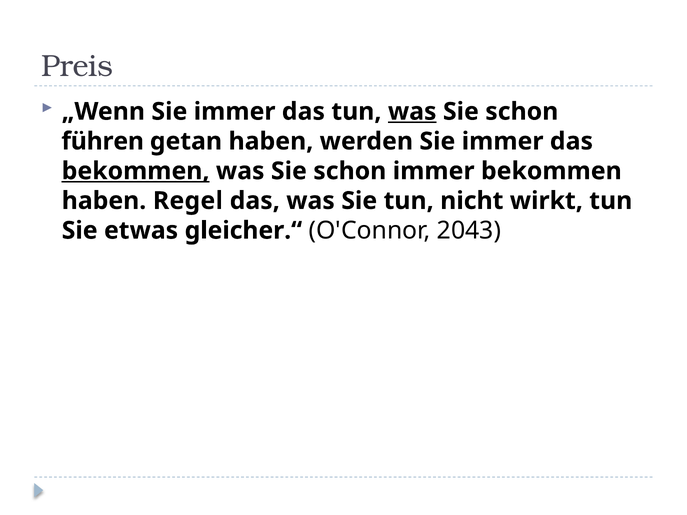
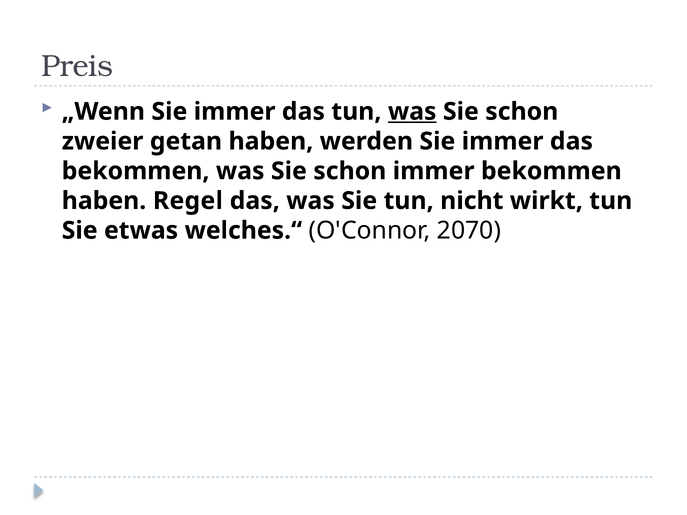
führen: führen -> zweier (103, 141)
bekommen underline: present -> none (136, 171)
gleicher.“: gleicher.“ -> welches.“ (243, 231)
2043: 2043 -> 2070 (469, 231)
